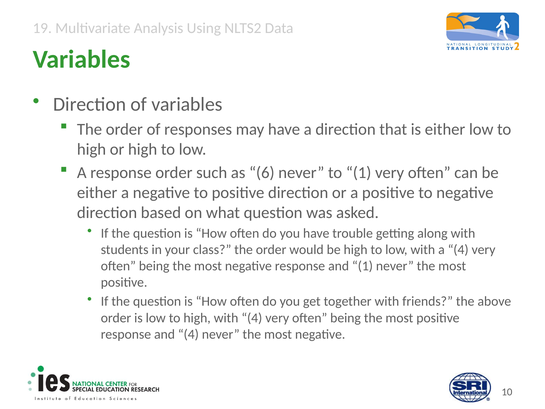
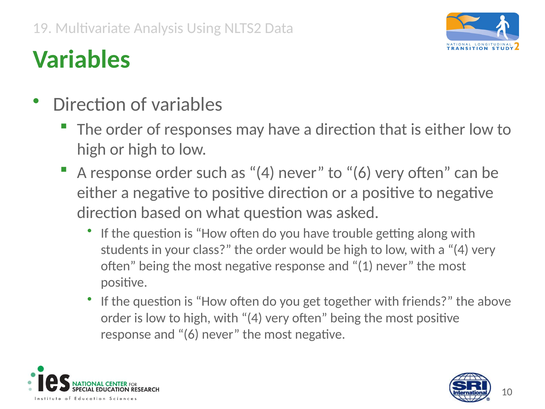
as 6: 6 -> 4 (262, 173)
to 1: 1 -> 6 (359, 173)
and 4: 4 -> 6 (188, 334)
